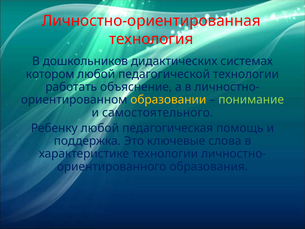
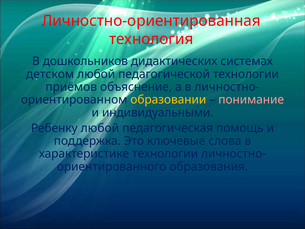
котором: котором -> детском (50, 74)
работать: работать -> приёмов (71, 87)
понимание colour: light green -> pink (251, 100)
самостоятельного: самостоятельного -> индивидуальными (158, 112)
